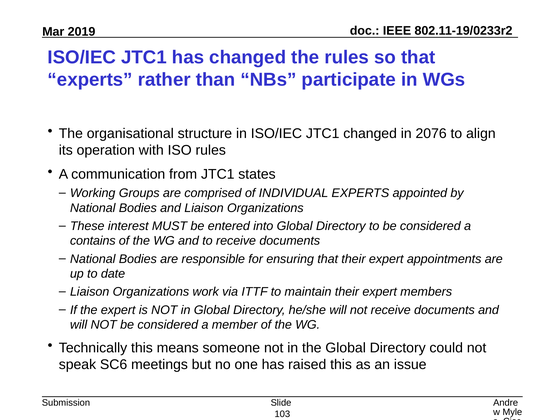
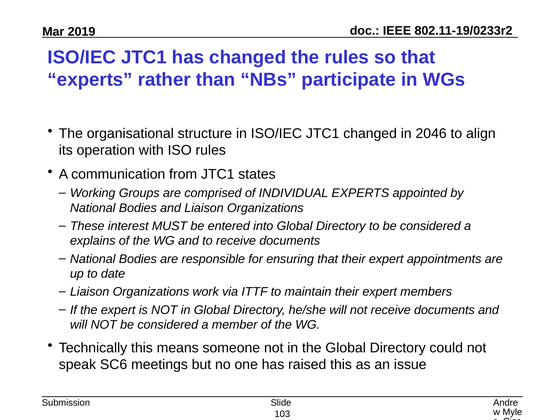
2076: 2076 -> 2046 (431, 134)
contains: contains -> explains (93, 241)
